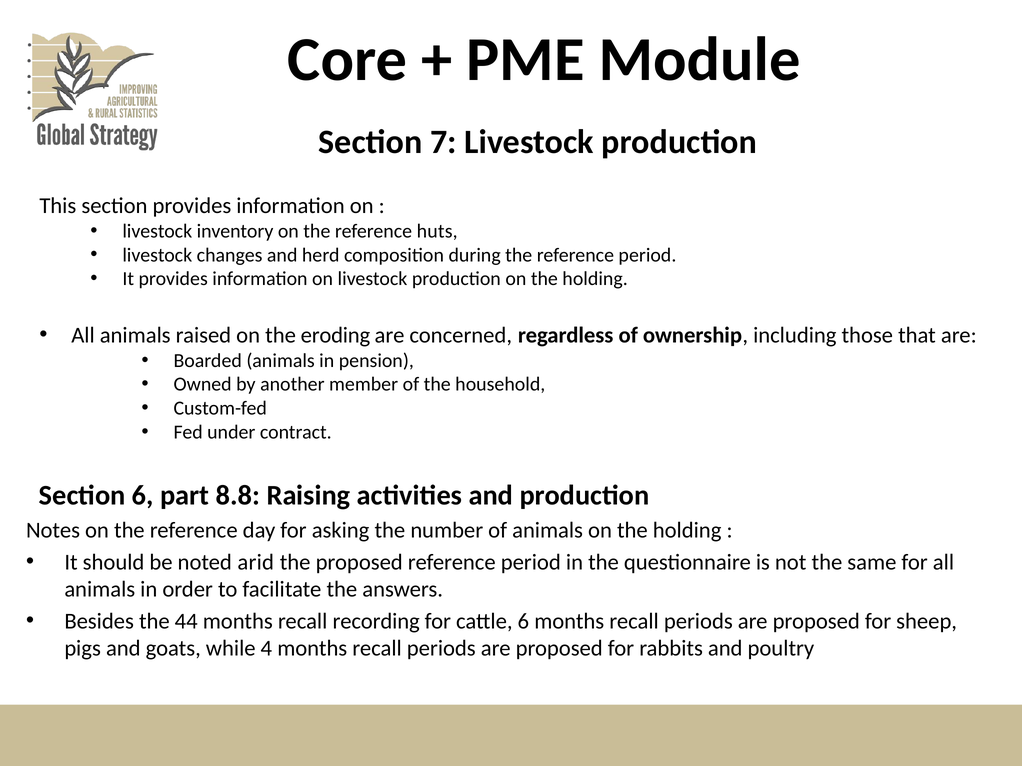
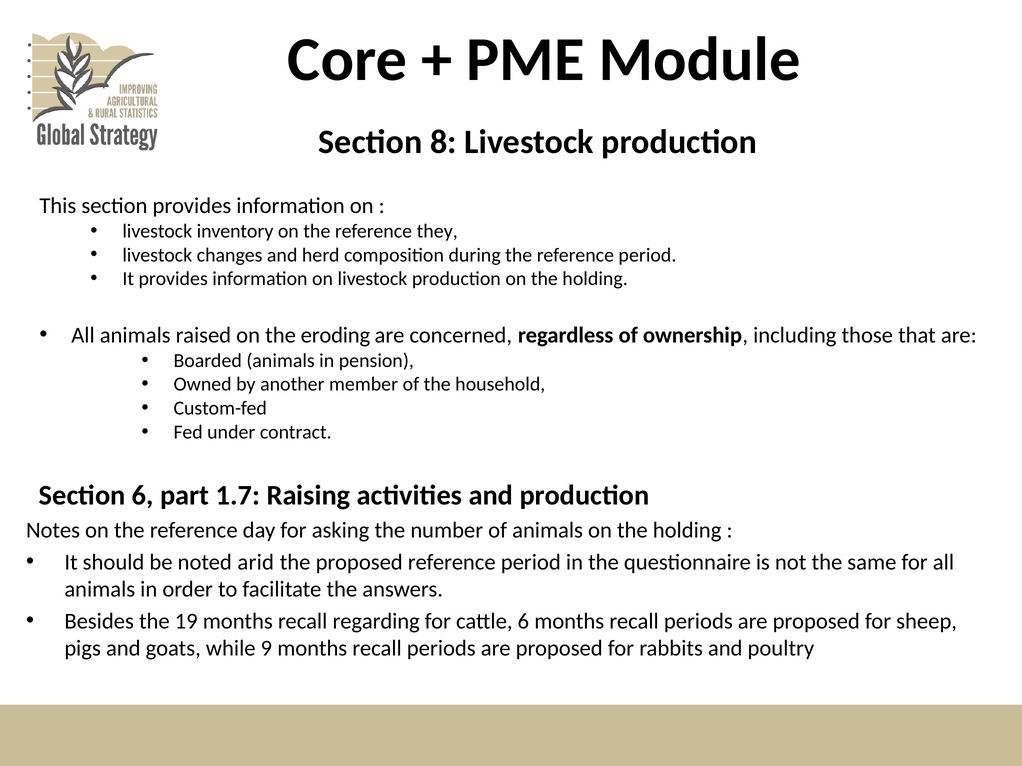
7: 7 -> 8 (443, 142)
huts: huts -> they (437, 231)
8.8: 8.8 -> 1.7 (238, 496)
44: 44 -> 19 (186, 621)
recording: recording -> regarding (376, 621)
4: 4 -> 9 (266, 649)
